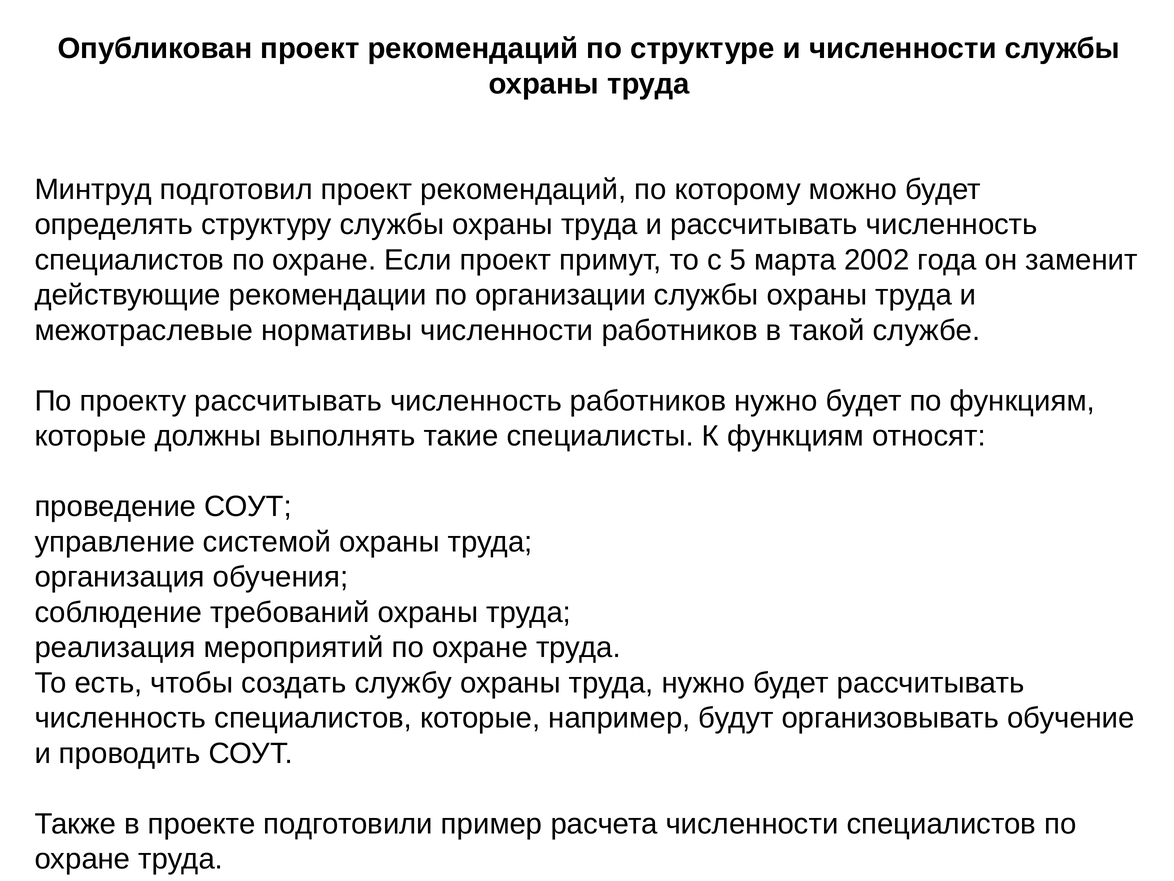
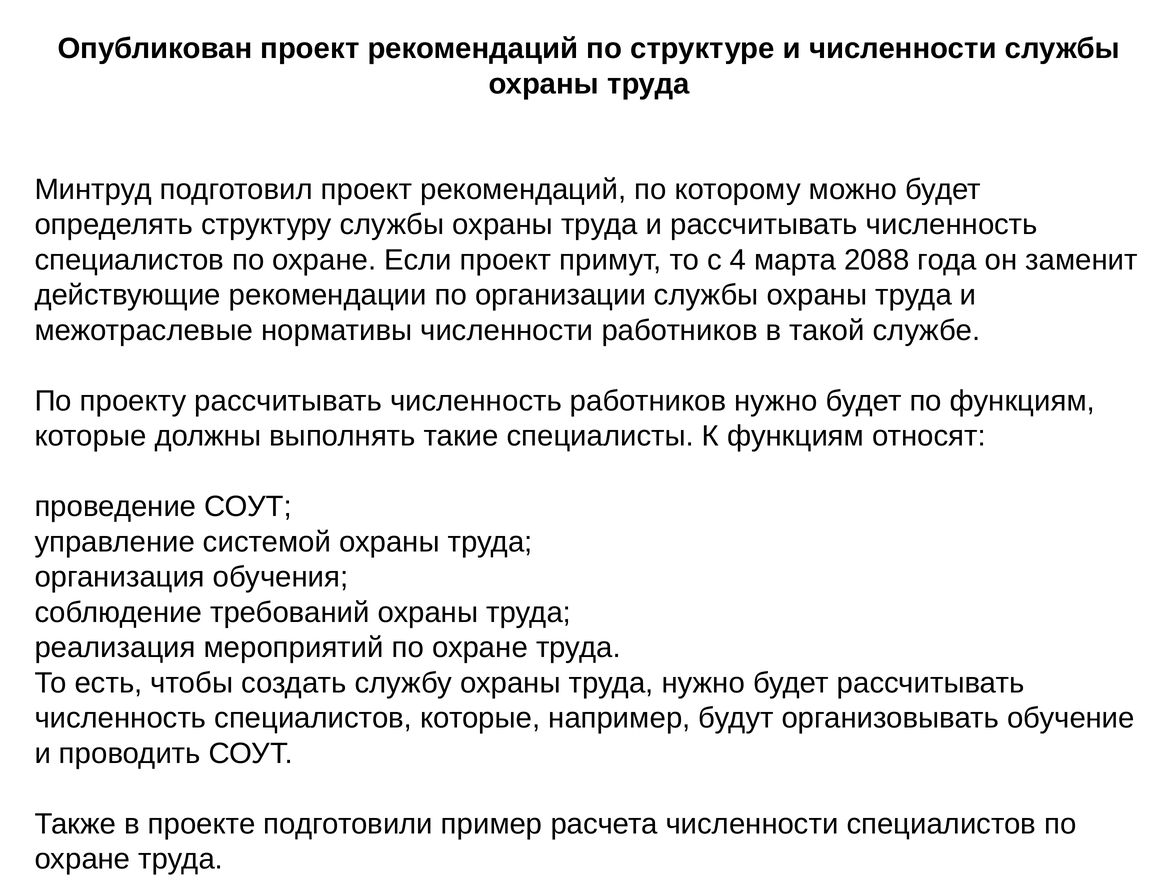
5: 5 -> 4 (738, 260)
2002: 2002 -> 2088 (877, 260)
